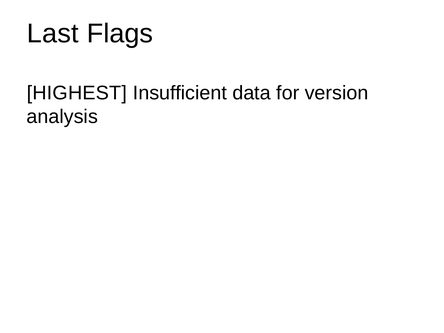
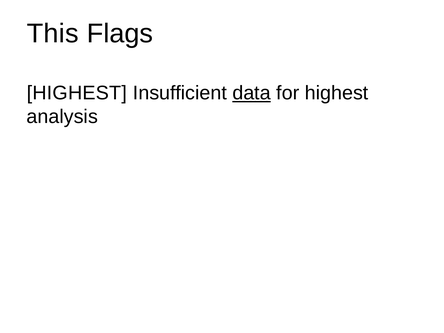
Last: Last -> This (53, 34)
data underline: none -> present (252, 93)
for version: version -> highest (337, 93)
